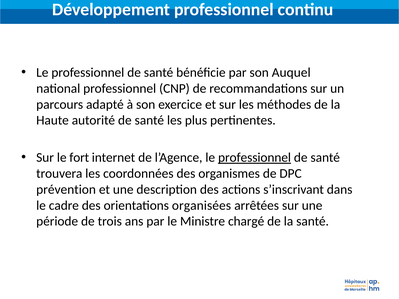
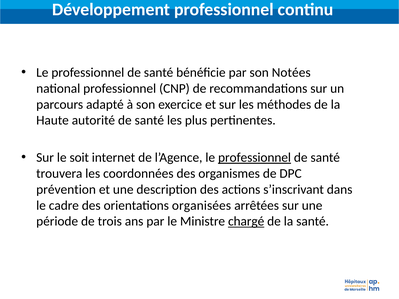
Auquel: Auquel -> Notées (291, 73)
fort: fort -> soit (79, 158)
chargé underline: none -> present (246, 221)
